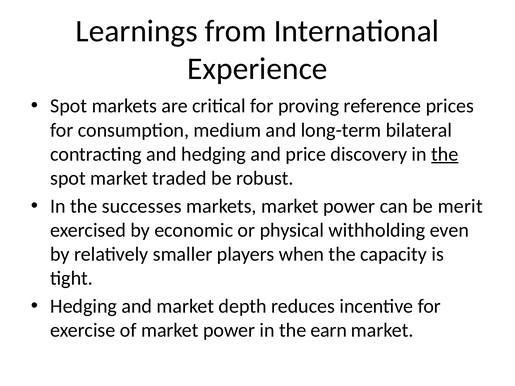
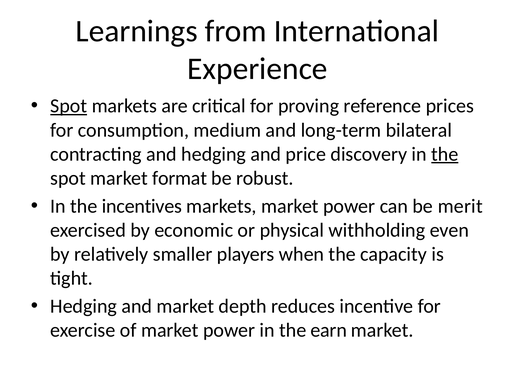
Spot underline: none -> present (69, 106)
traded: traded -> format (180, 178)
successes: successes -> incentives (142, 206)
